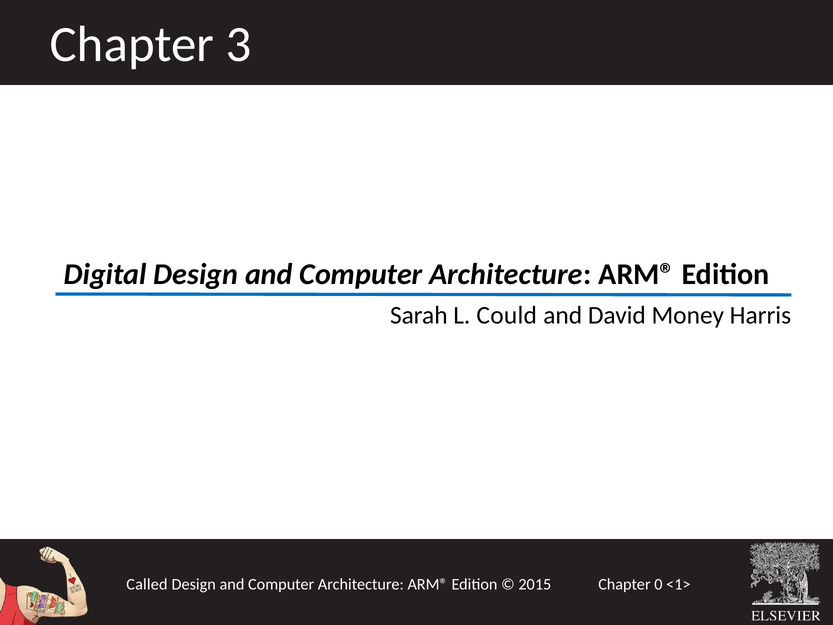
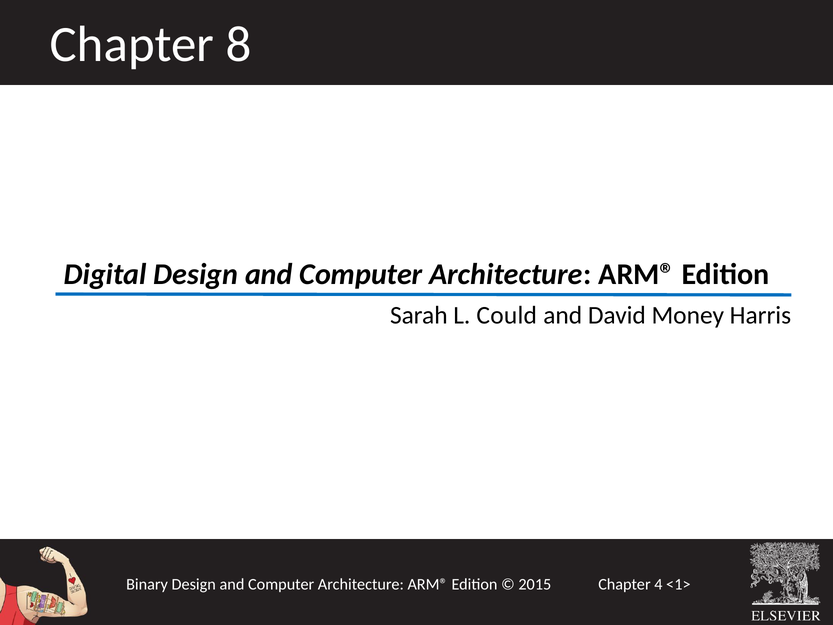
3: 3 -> 8 (239, 44)
Called: Called -> Binary (147, 584)
0: 0 -> 4 (658, 584)
